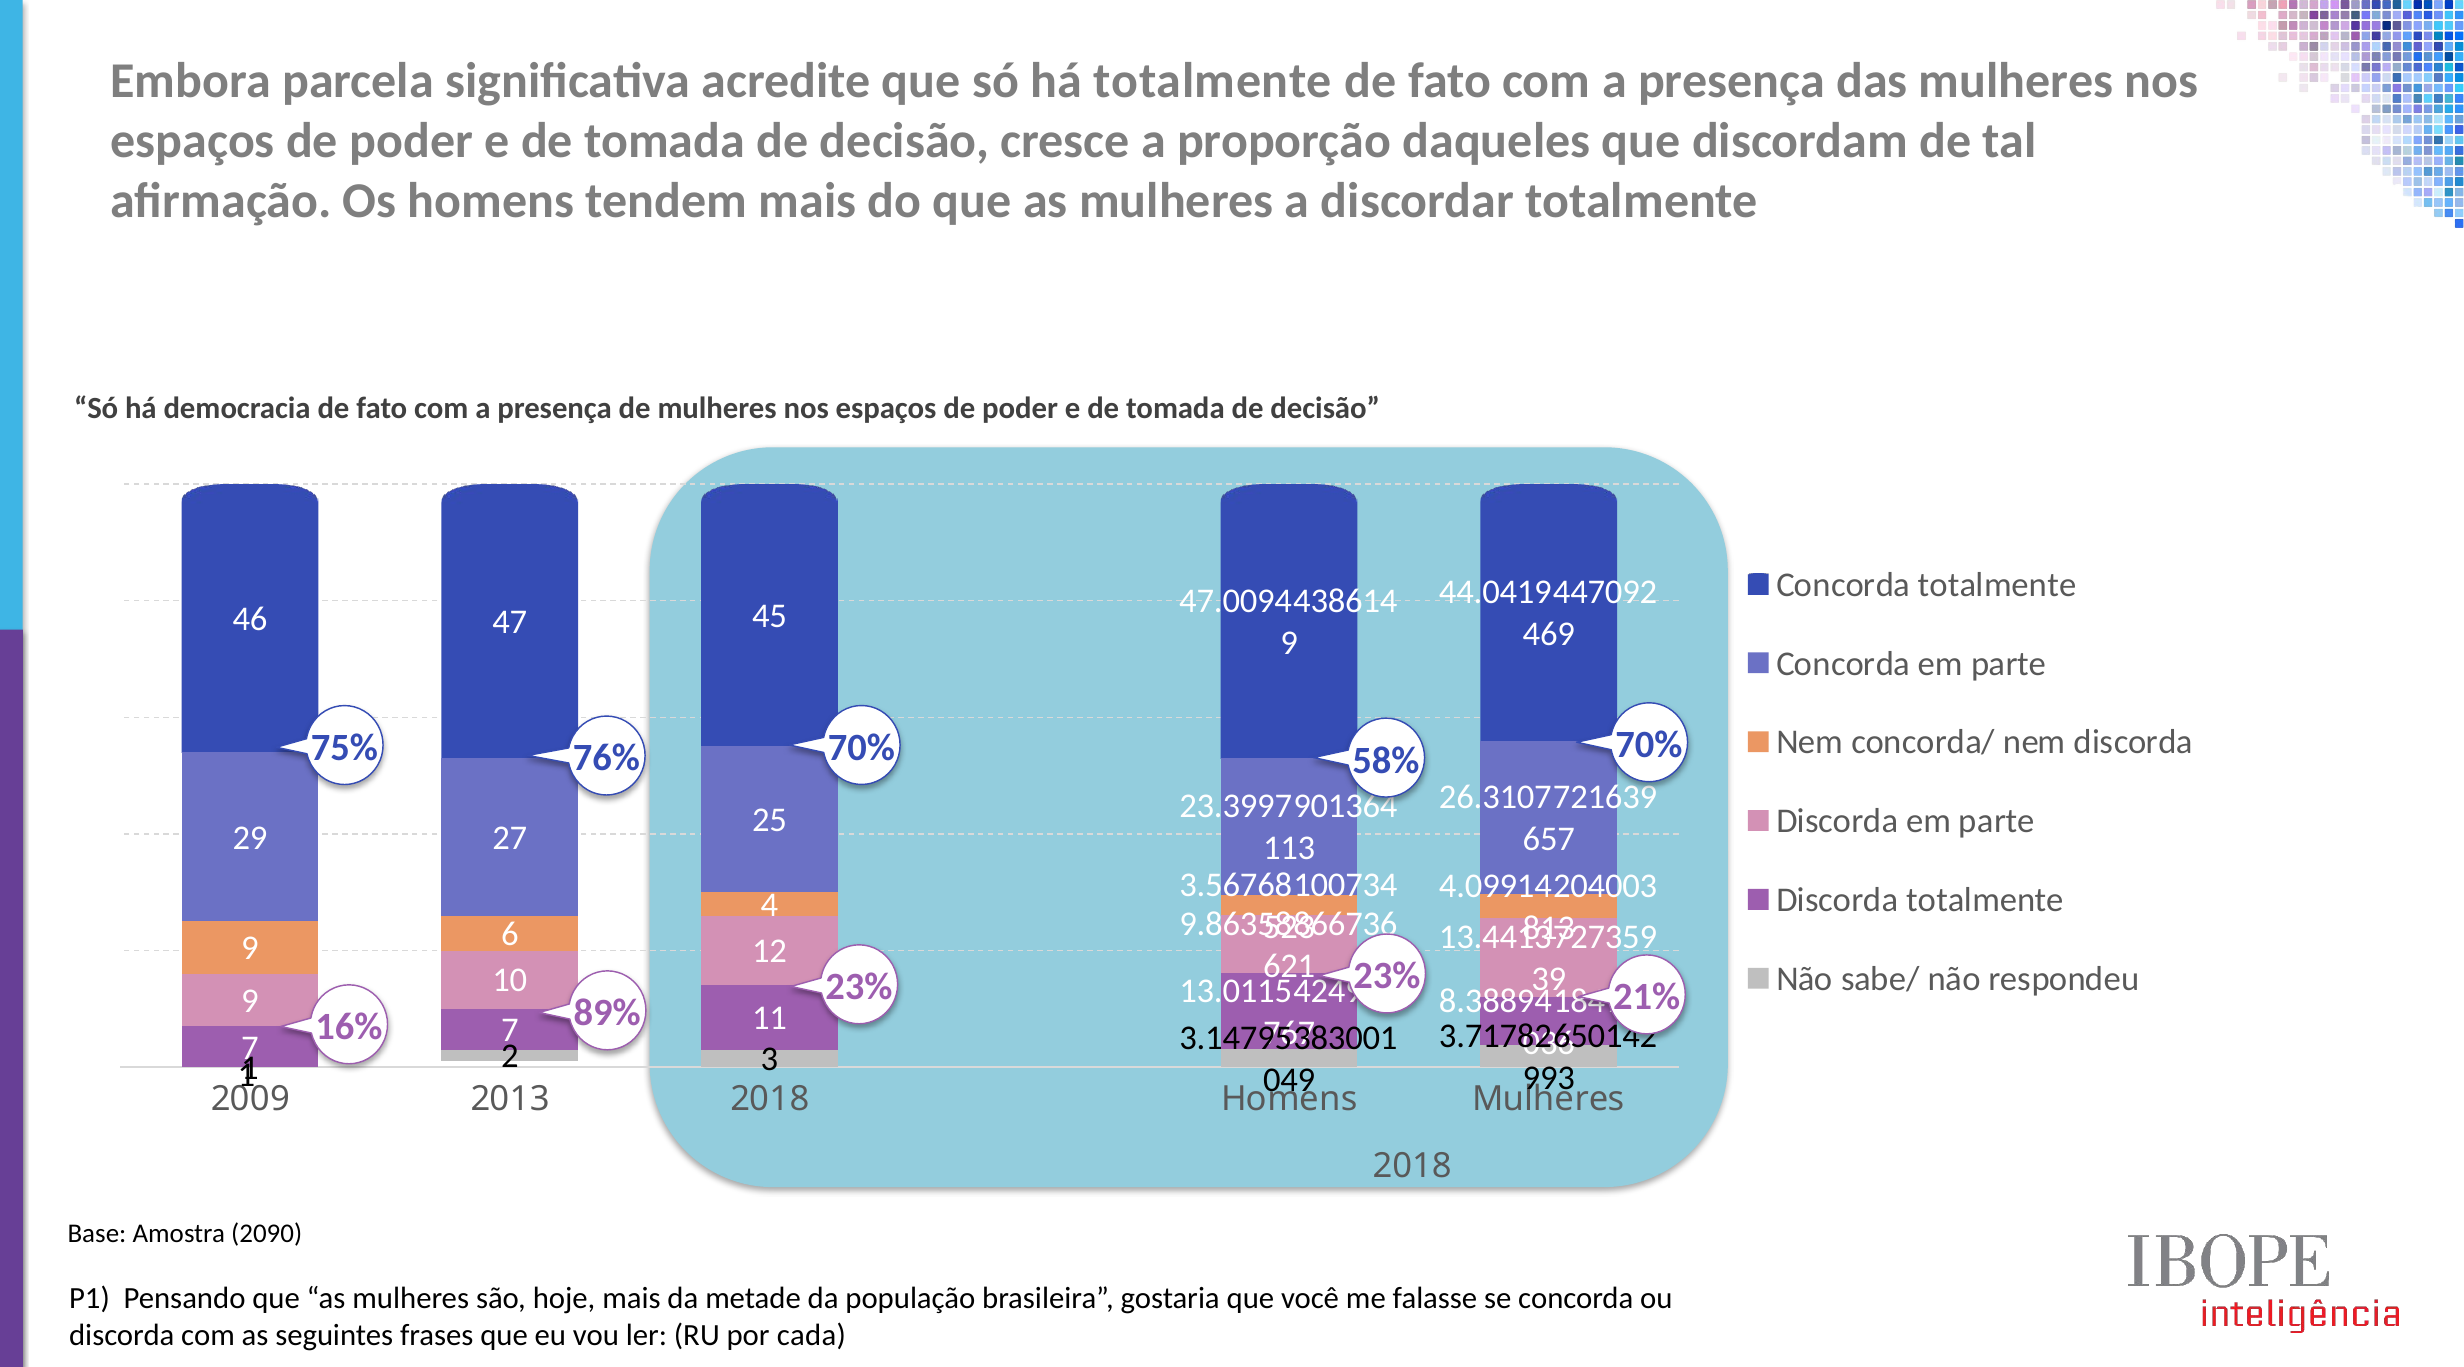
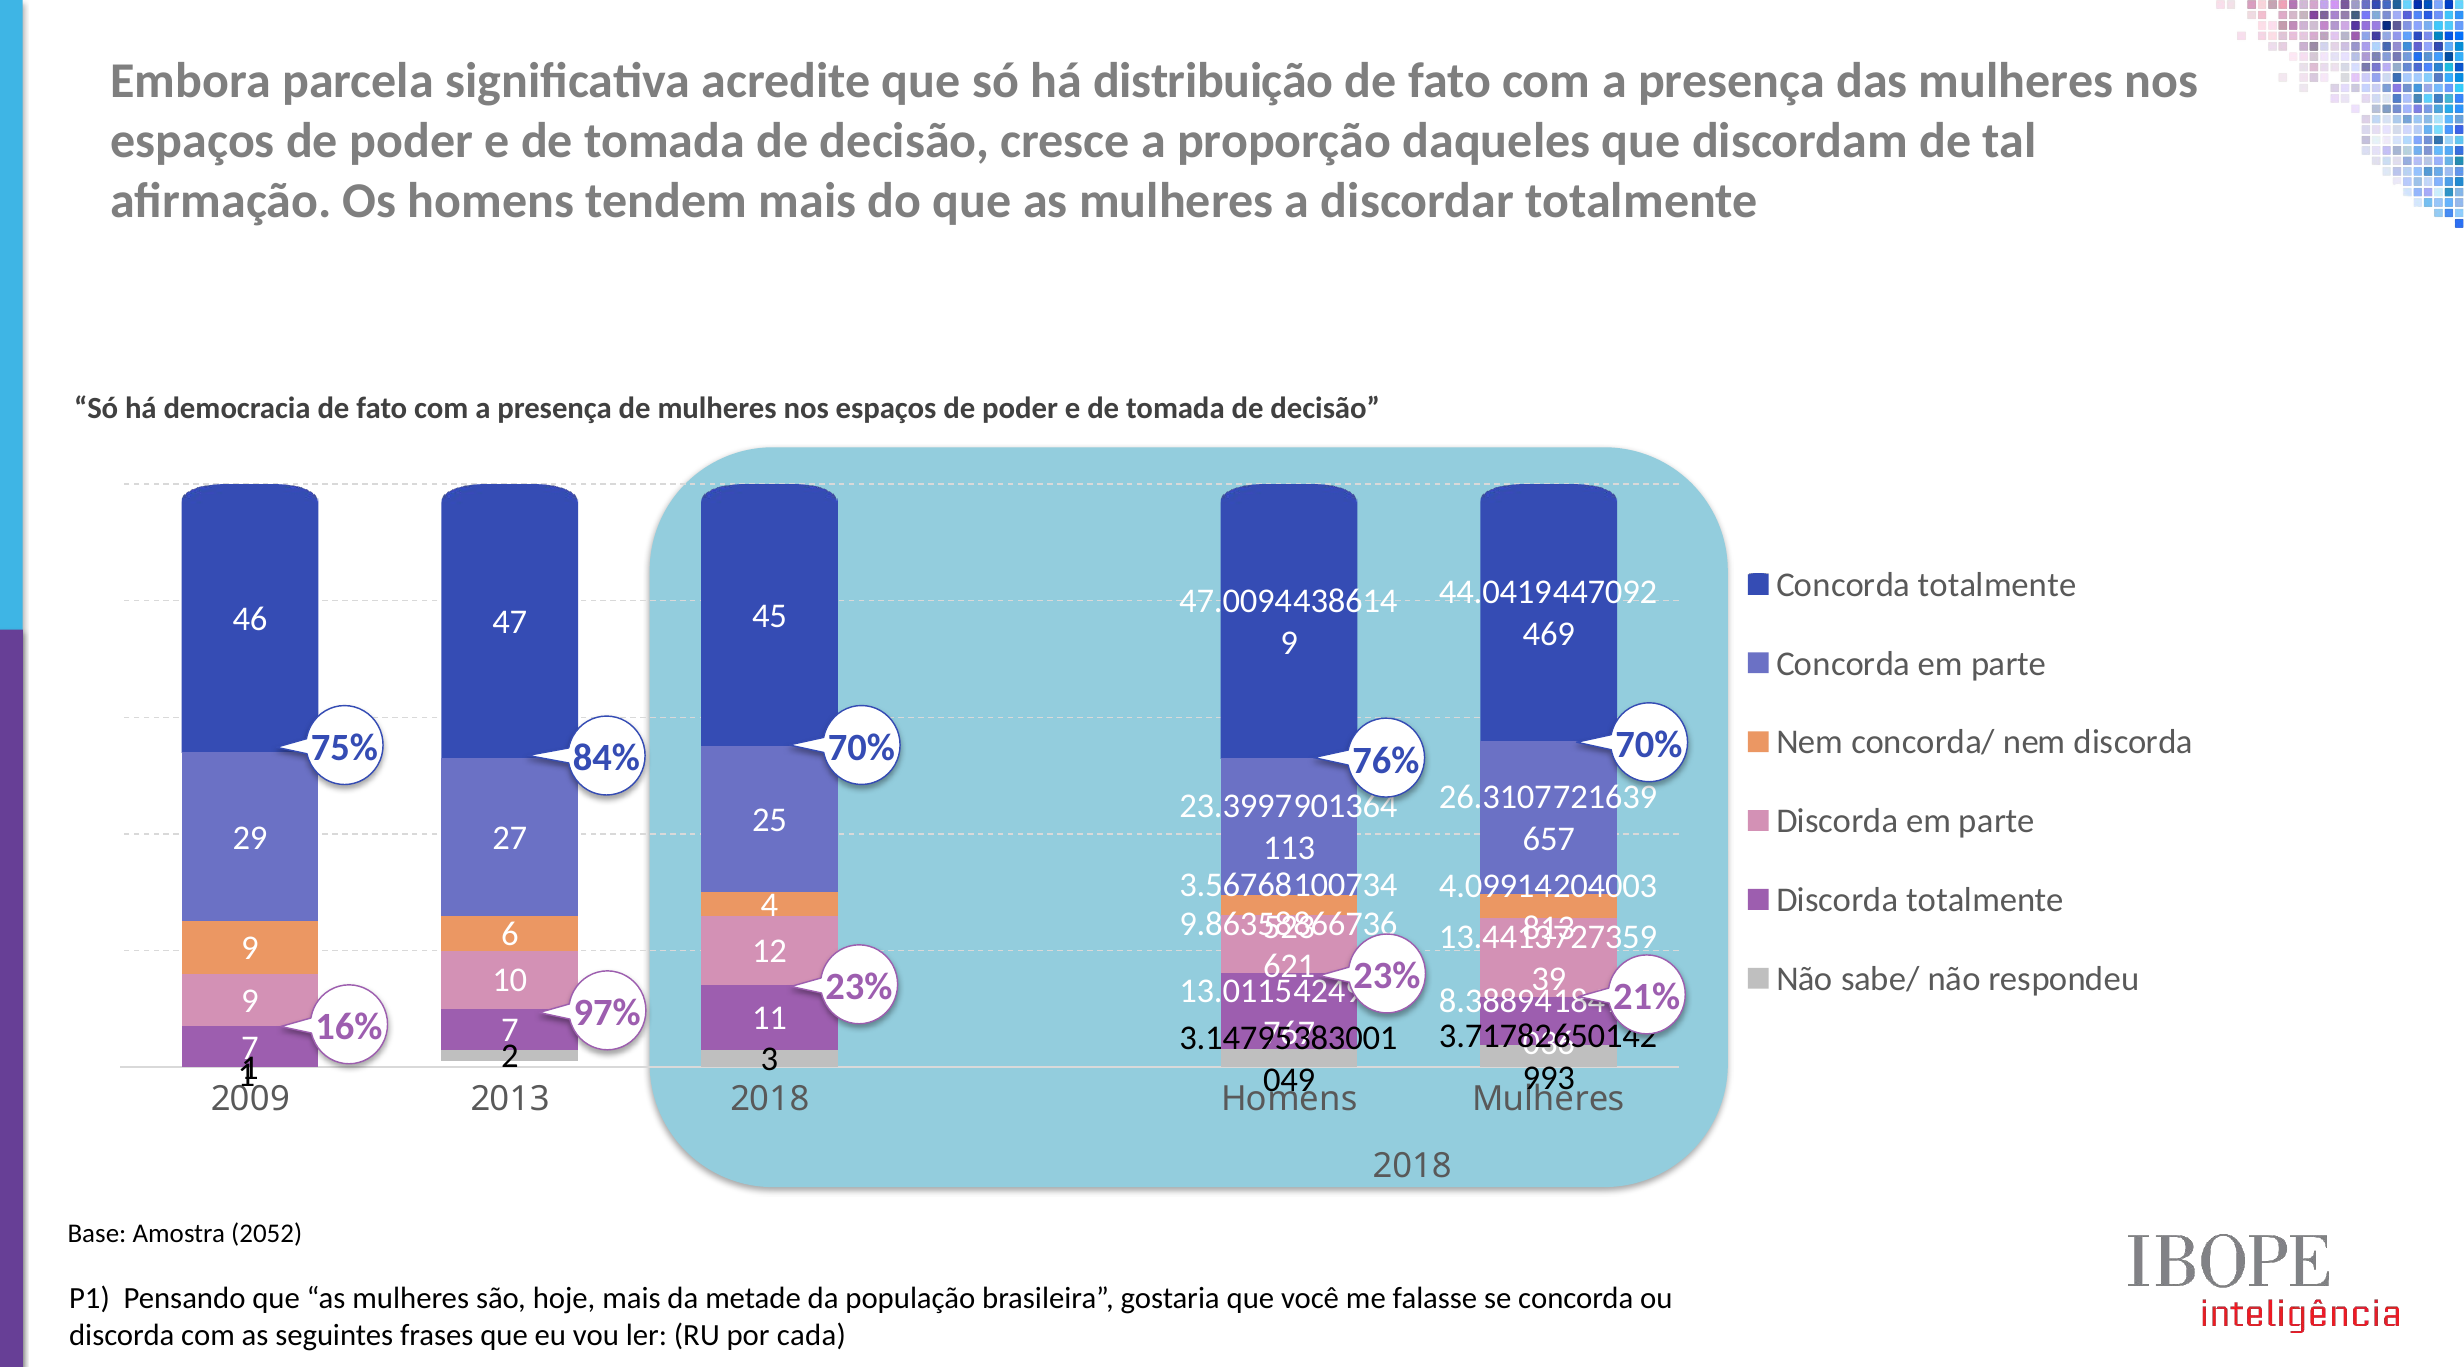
há totalmente: totalmente -> distribuição (1213, 81)
76%: 76% -> 84% (606, 758)
58%: 58% -> 76% (1386, 760)
89%: 89% -> 97% (607, 1013)
2090: 2090 -> 2052 (267, 1233)
